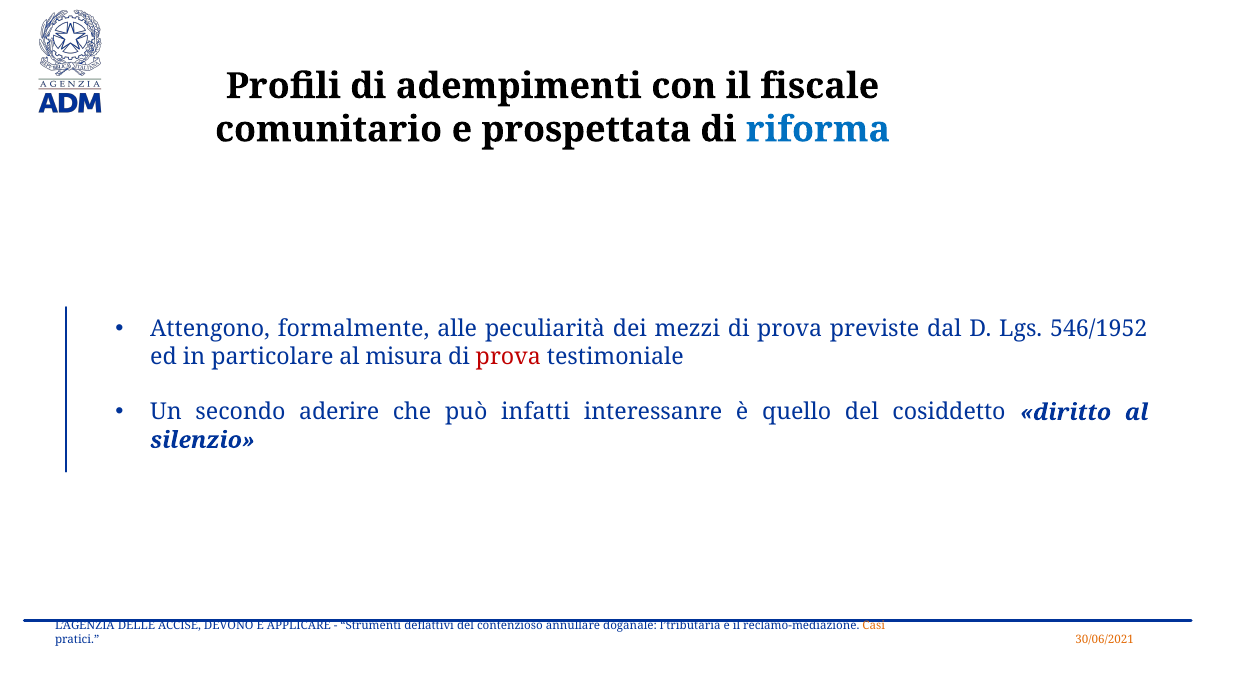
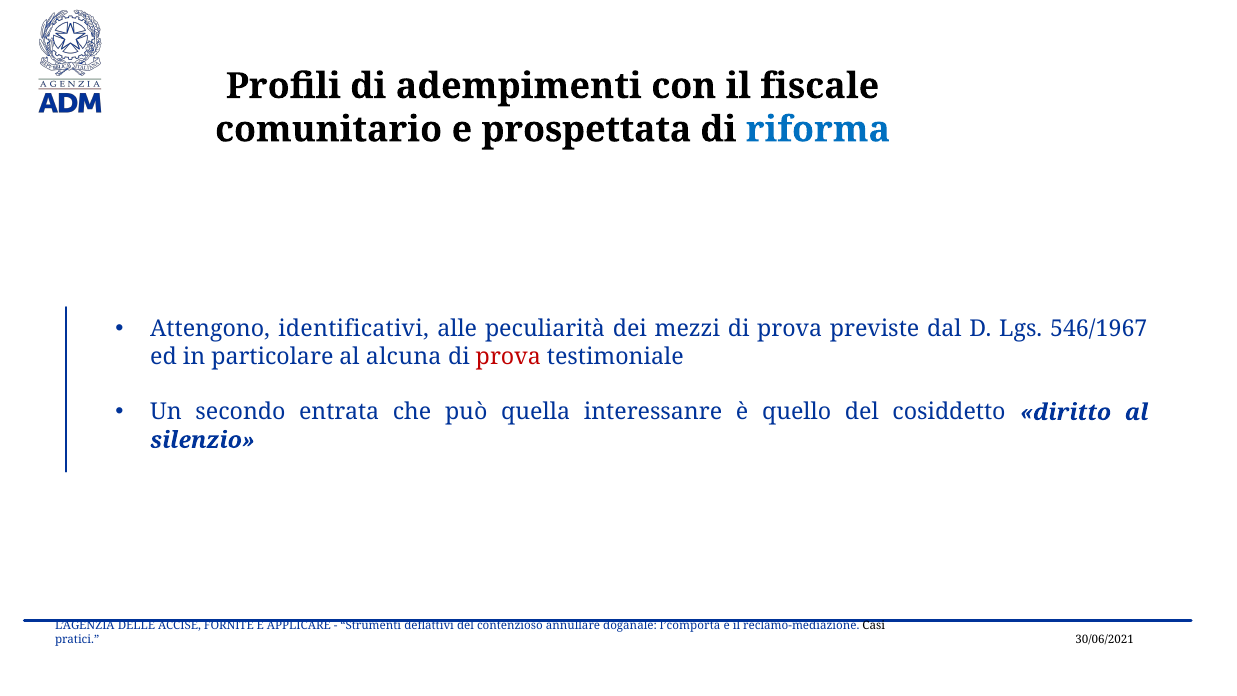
formalmente: formalmente -> identificativi (354, 329)
546/1952: 546/1952 -> 546/1967 (1099, 329)
misura: misura -> alcuna (404, 357)
aderire: aderire -> entrata (339, 412)
infatti: infatti -> quella (536, 412)
DEVONO: DEVONO -> FORNITE (229, 625)
l’tributaria: l’tributaria -> l’comporta (690, 625)
Casi colour: orange -> black (874, 625)
30/06/2021 colour: orange -> black (1105, 639)
